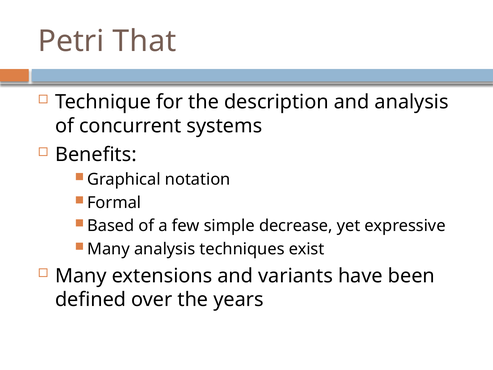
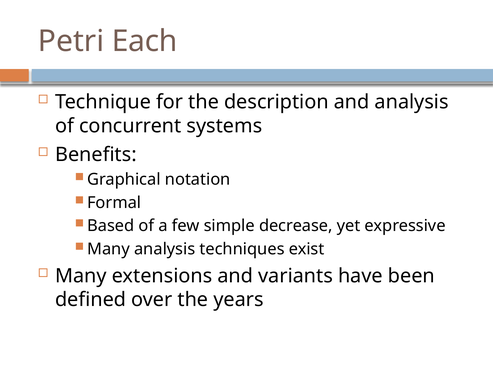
That: That -> Each (145, 41)
